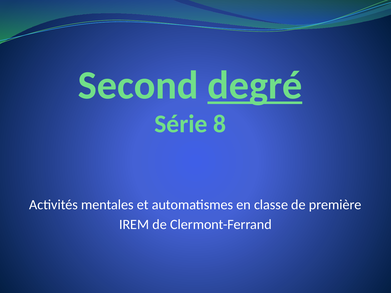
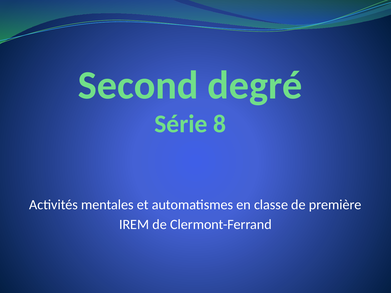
degré underline: present -> none (255, 86)
